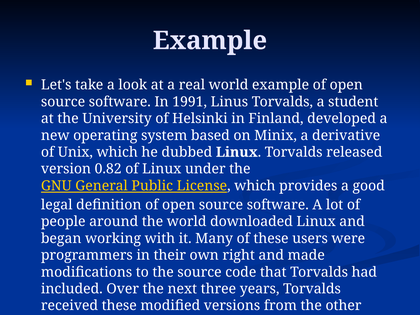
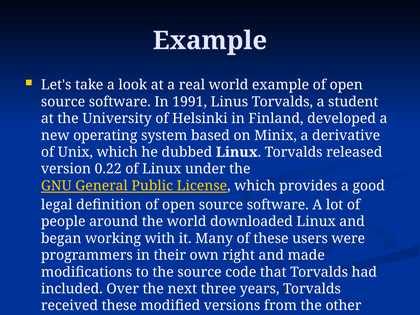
0.82: 0.82 -> 0.22 (108, 169)
